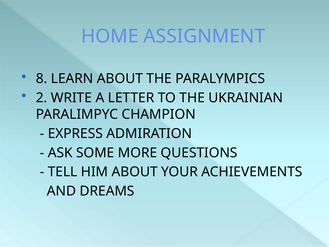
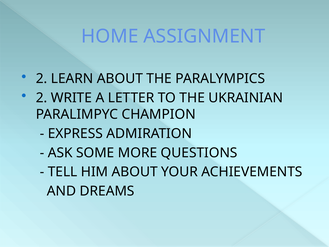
8: 8 -> 2 (42, 79)
